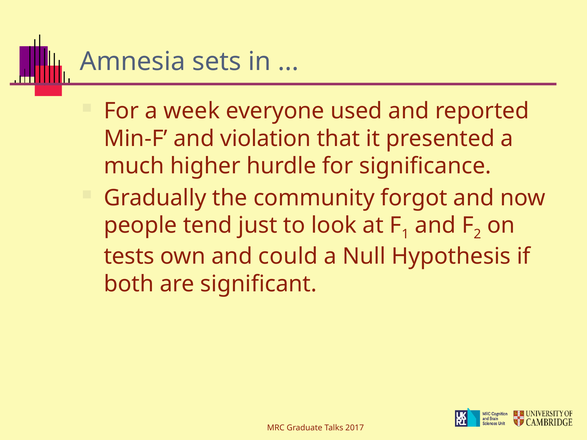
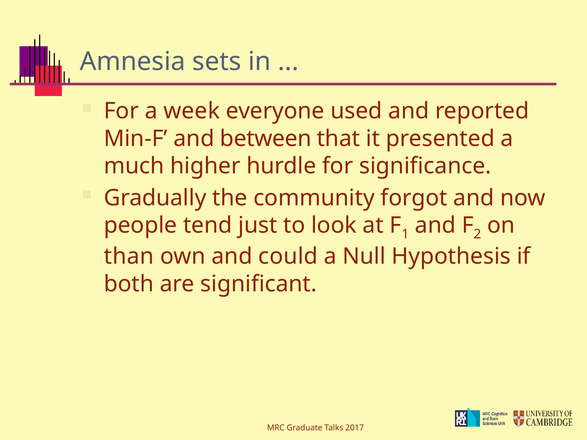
violation: violation -> between (266, 139)
tests: tests -> than (129, 257)
